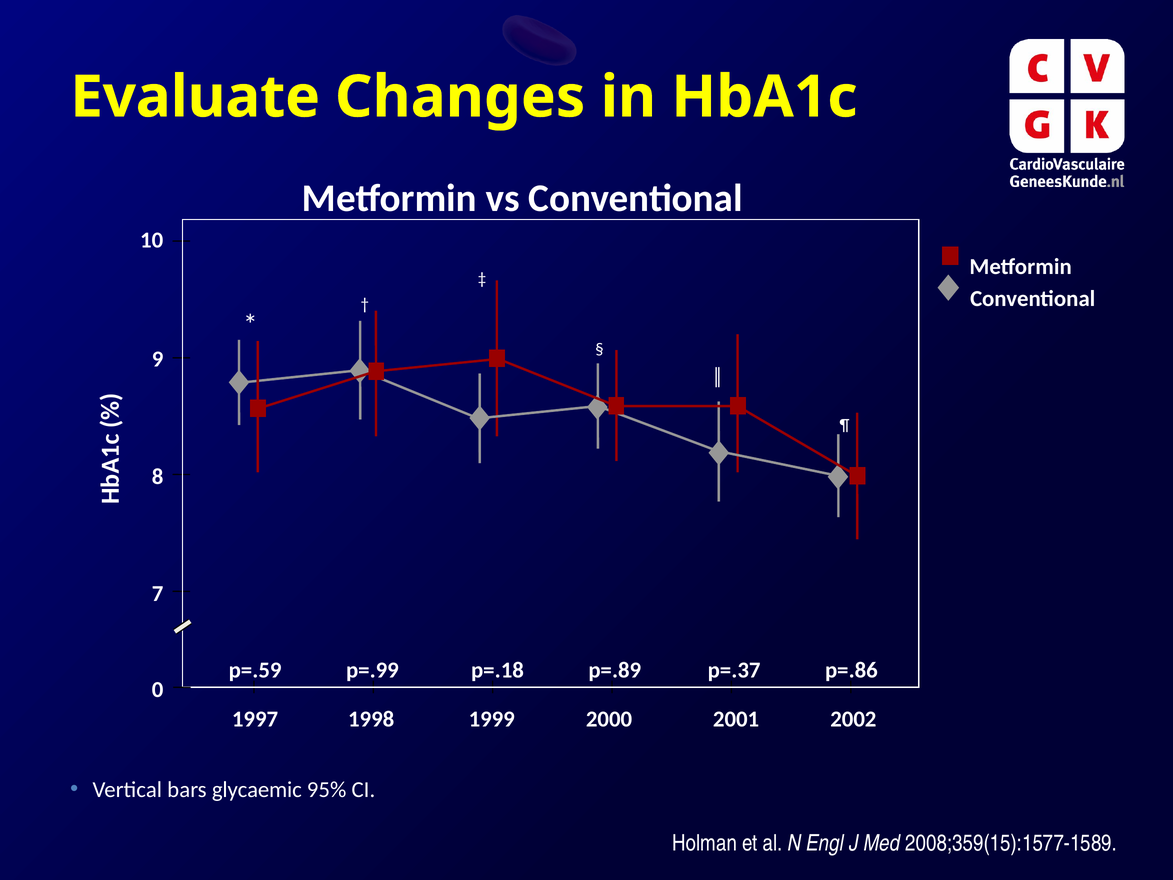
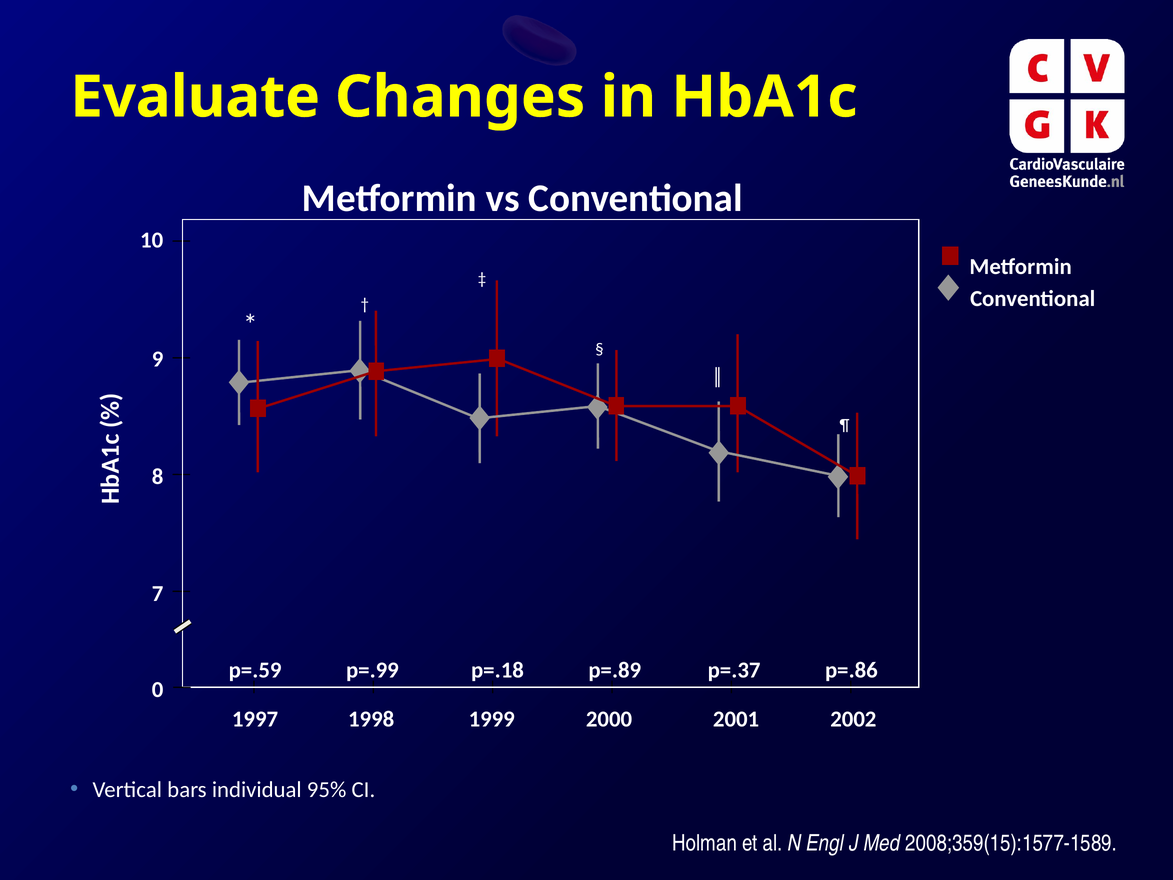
glycaemic: glycaemic -> individual (257, 789)
